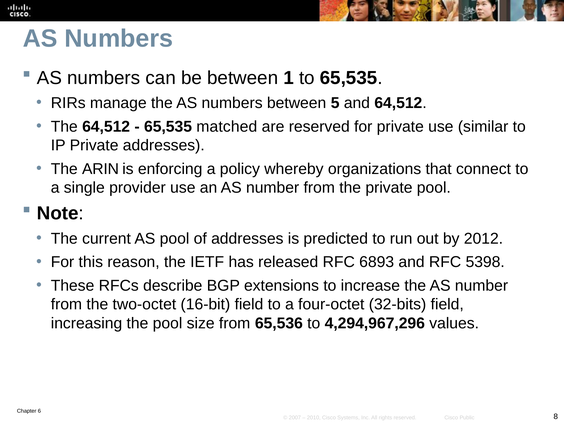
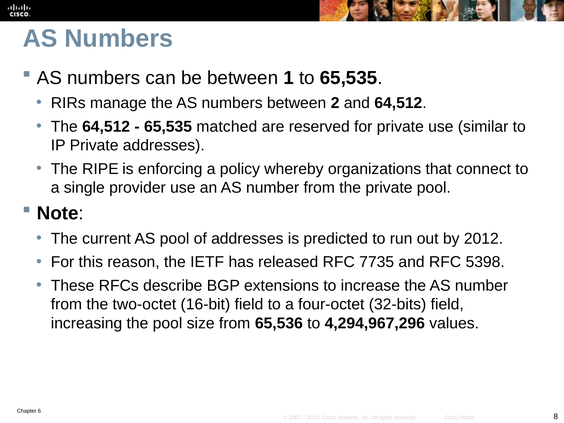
5: 5 -> 2 (335, 103)
ARIN: ARIN -> RIPE (100, 169)
6893: 6893 -> 7735 (377, 262)
